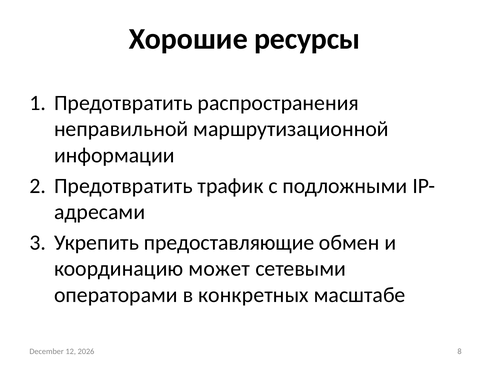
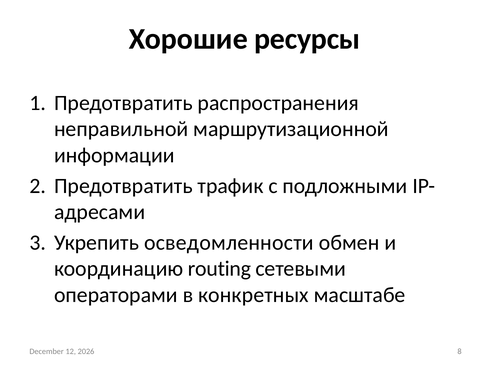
предоставляющие: предоставляющие -> осведомленности (229, 243)
может: может -> routing (219, 269)
